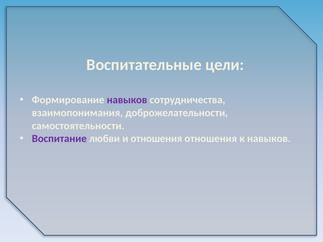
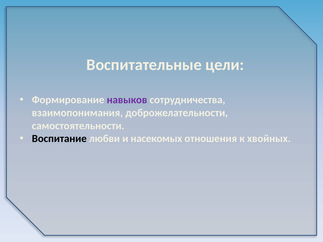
Воспитание colour: purple -> black (59, 139)
и отношения: отношения -> насекомых (156, 139)
к навыков: навыков -> хвойных (269, 139)
